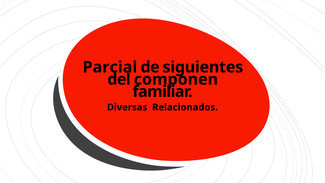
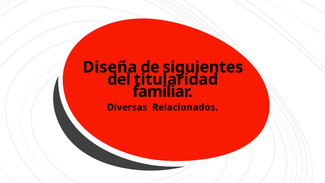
Parcial: Parcial -> Diseña (110, 67)
componen: componen -> titularidad (176, 79)
